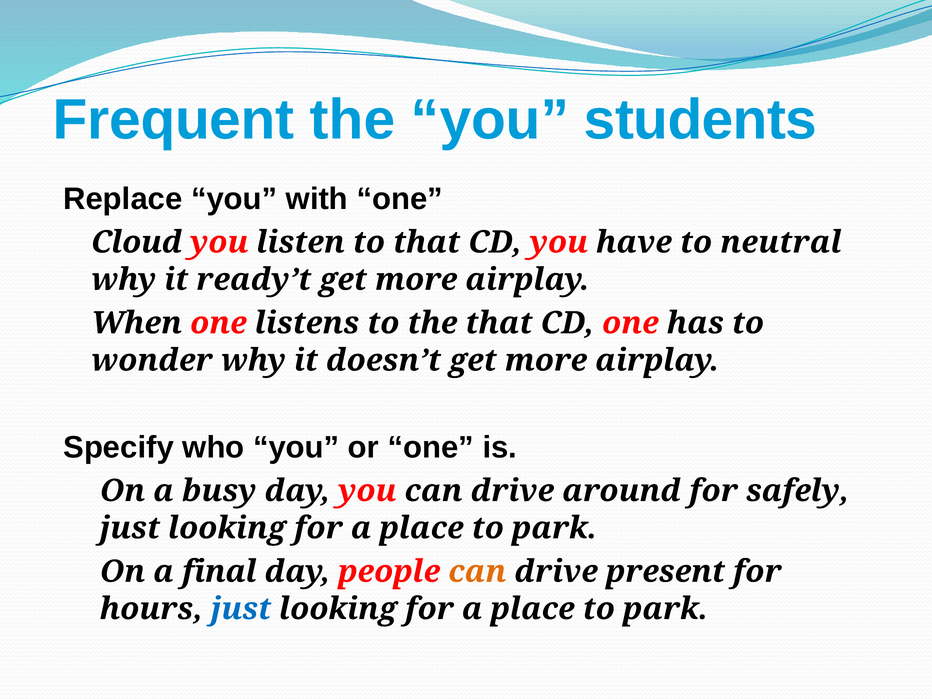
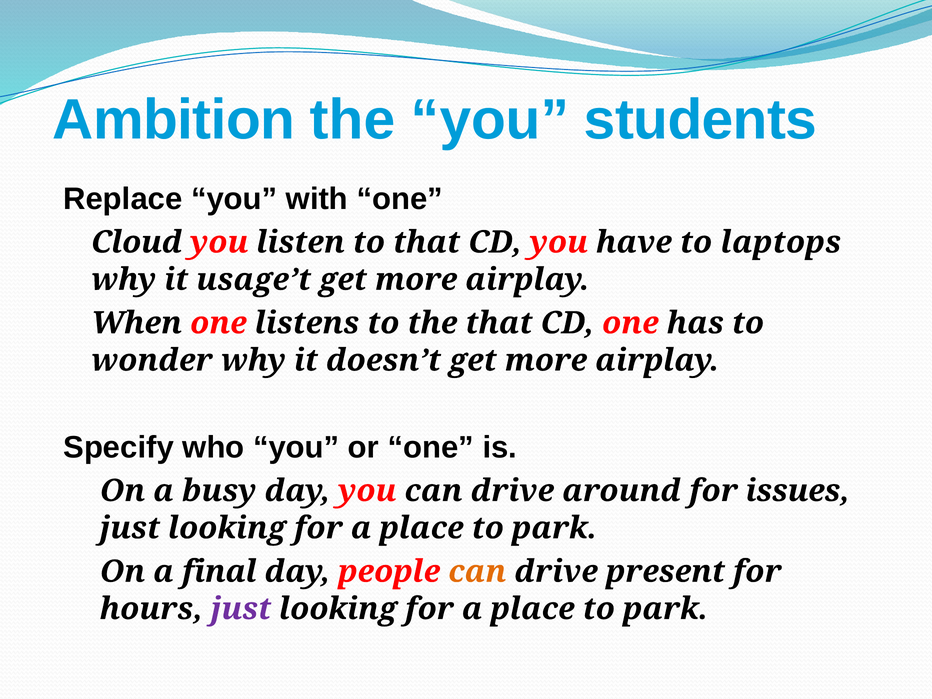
Frequent: Frequent -> Ambition (174, 120)
neutral: neutral -> laptops (781, 242)
ready’t: ready’t -> usage’t (254, 280)
safely: safely -> issues (798, 491)
just colour: blue -> purple (241, 609)
